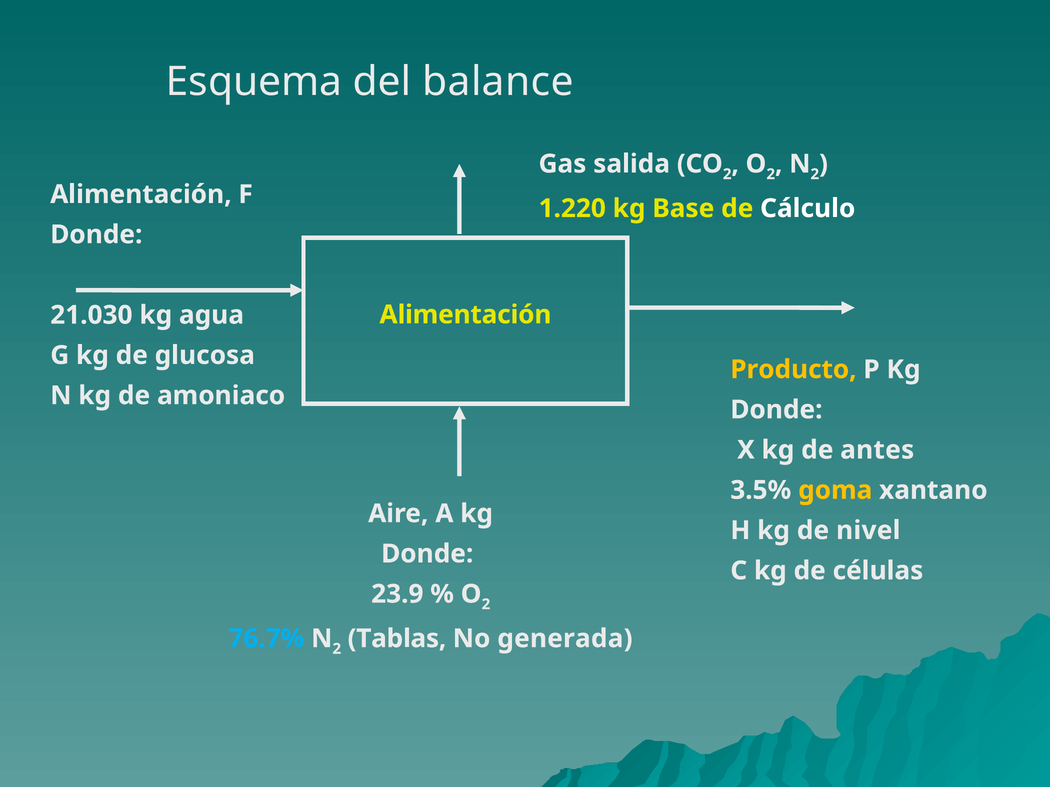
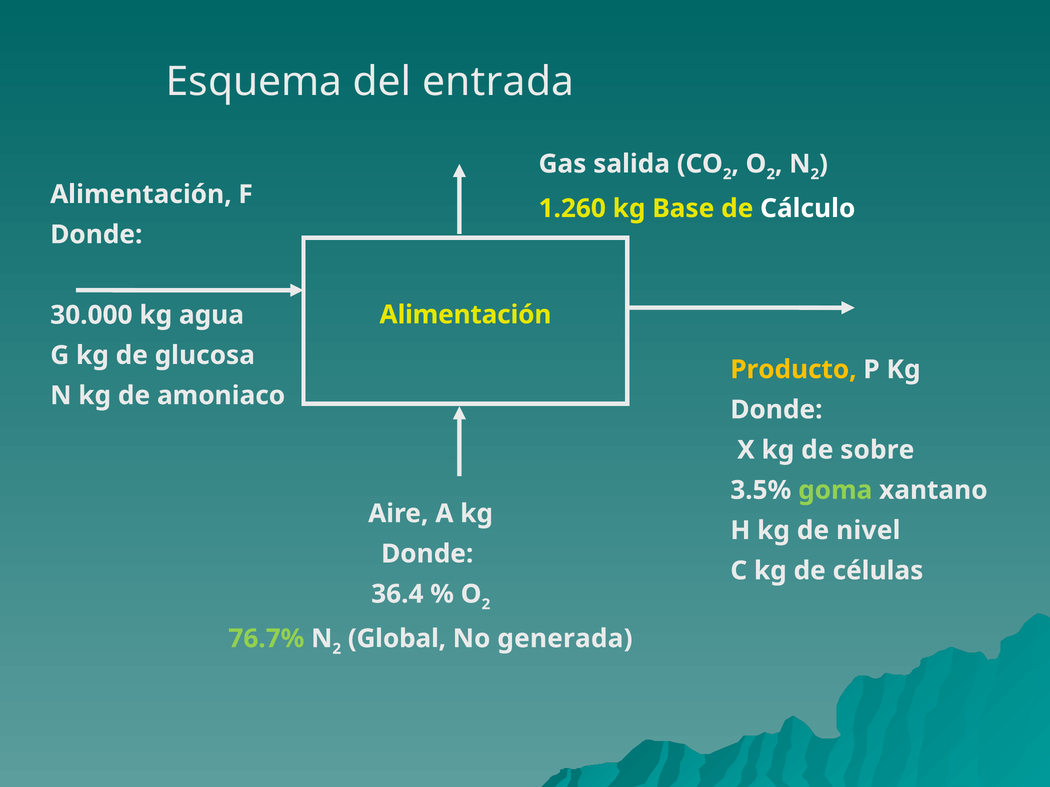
balance: balance -> entrada (498, 82)
1.220: 1.220 -> 1.260 (572, 209)
21.030: 21.030 -> 30.000 (91, 315)
antes: antes -> sobre (877, 450)
goma colour: yellow -> light green (835, 491)
23.9: 23.9 -> 36.4 (397, 594)
76.7% colour: light blue -> light green (266, 639)
Tablas: Tablas -> Global (397, 639)
